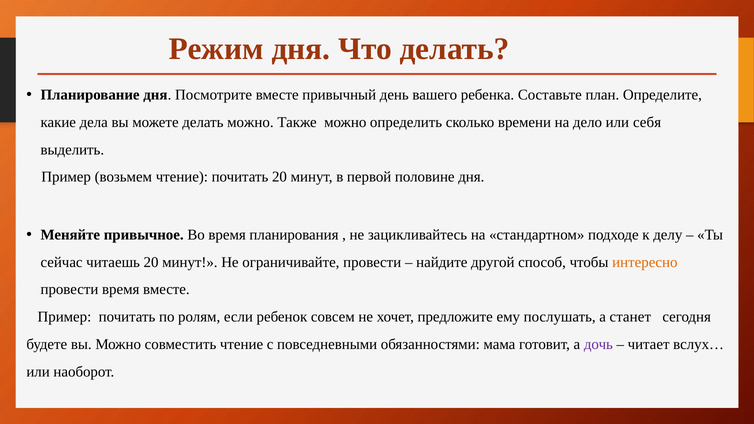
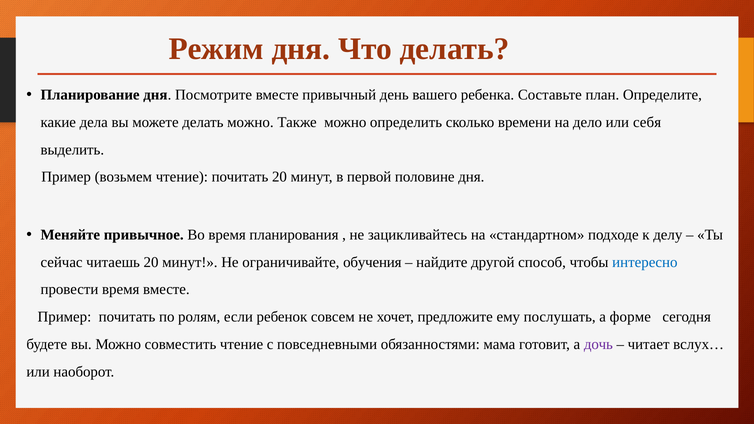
ограничивайте провести: провести -> обучения (372, 262)
интересно colour: orange -> blue (645, 262)
станет: станет -> форме (630, 317)
